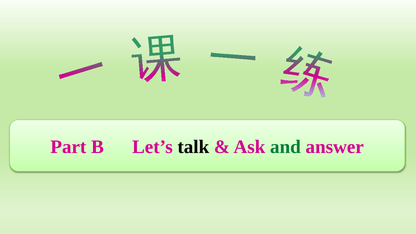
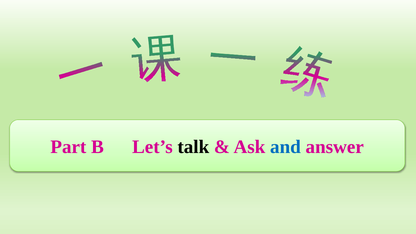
and colour: green -> blue (285, 147)
